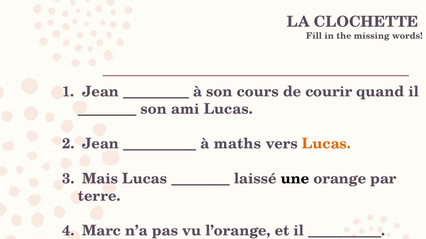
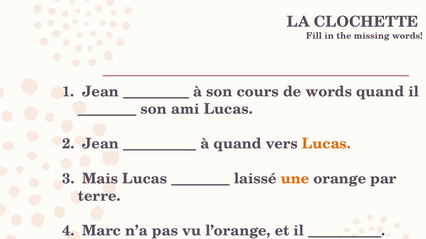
de courir: courir -> words (329, 92)
à maths: maths -> quand (238, 144)
une colour: black -> orange (295, 179)
